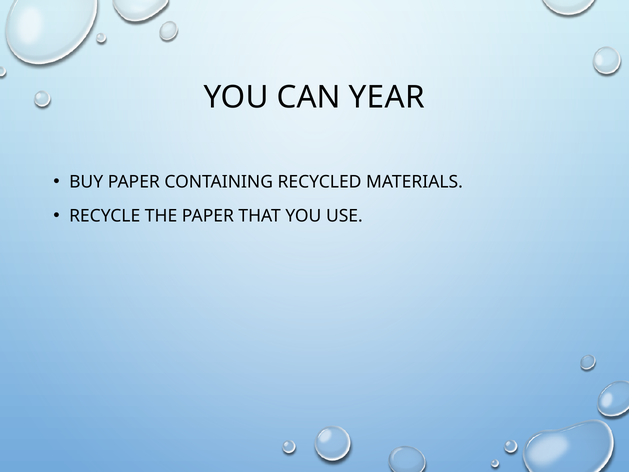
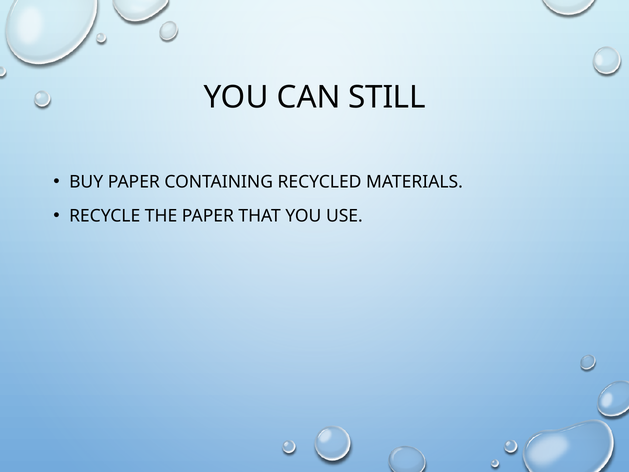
YEAR: YEAR -> STILL (387, 97)
